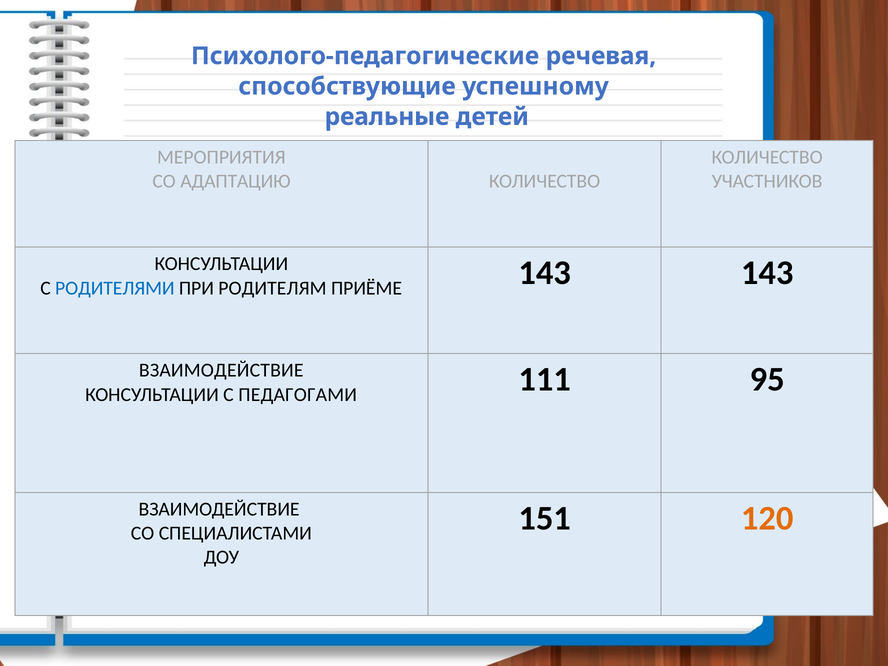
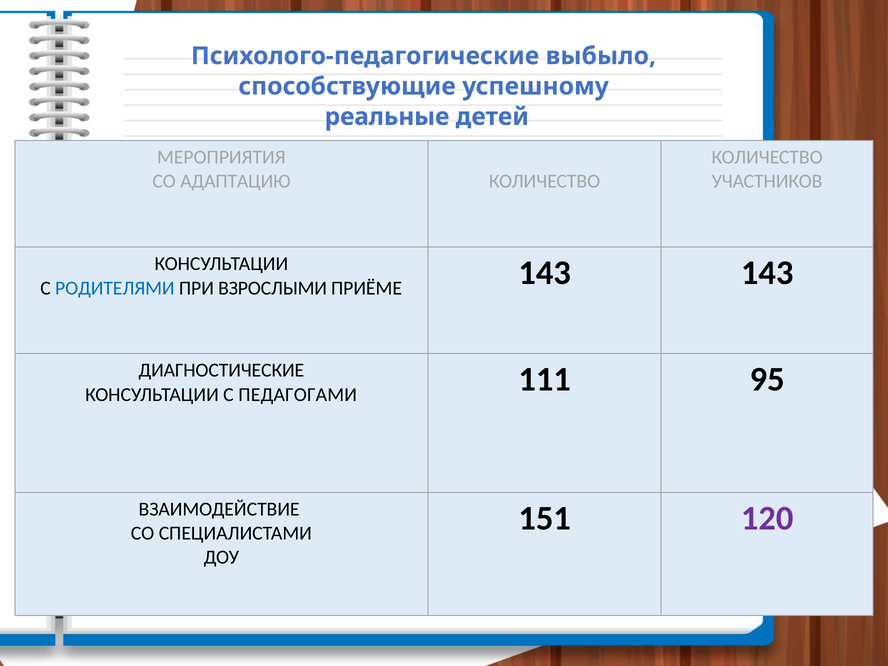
речевая: речевая -> выбыло (601, 56)
РОДИТЕЛЯМ: РОДИТЕЛЯМ -> ВЗРОСЛЫМИ (273, 288)
ВЗАИМОДЕЙСТВИЕ: ВЗАИМОДЕЙСТВИЕ -> ДИАГНОСТИЧЕСКИЕ (221, 370)
120 colour: orange -> purple (767, 518)
